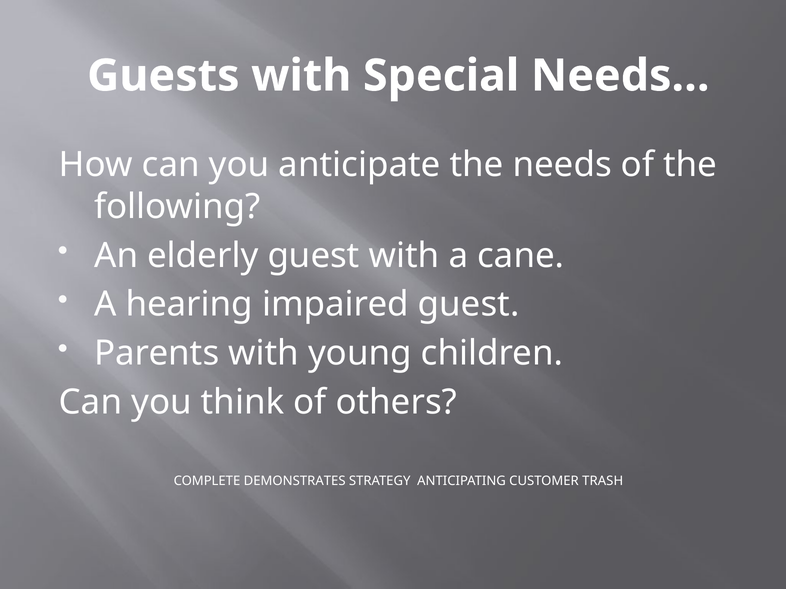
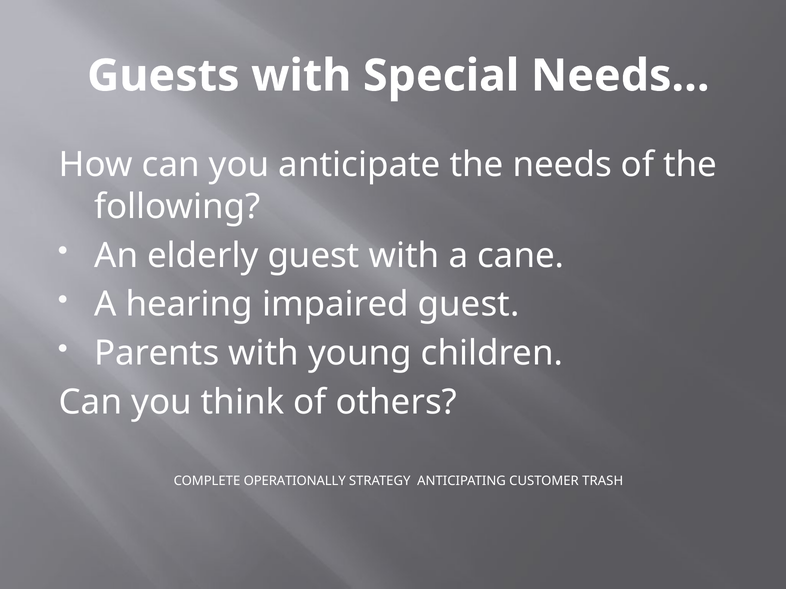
DEMONSTRATES: DEMONSTRATES -> OPERATIONALLY (295, 481)
